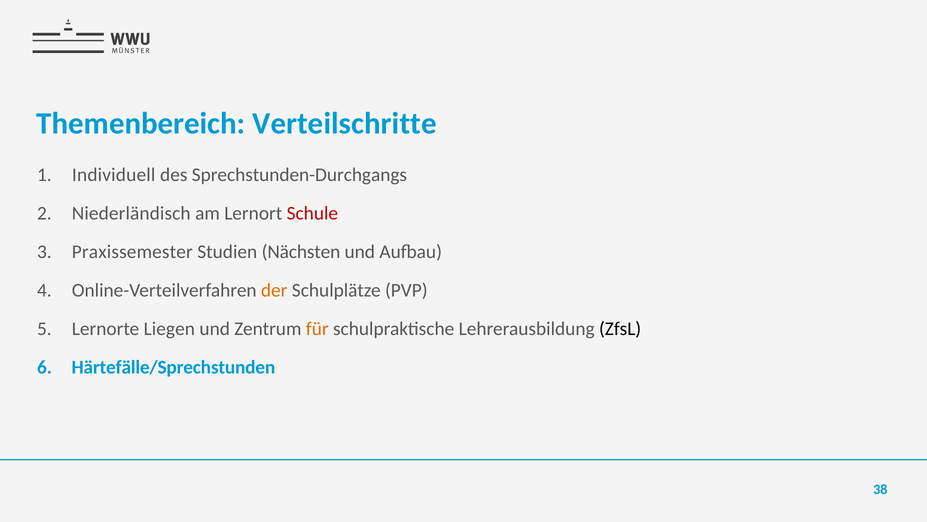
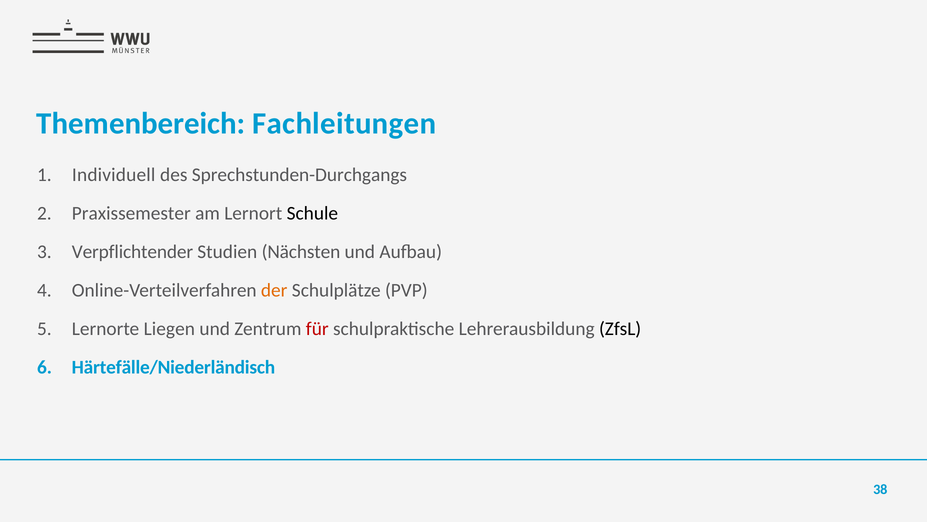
Verteilschritte: Verteilschritte -> Fachleitungen (344, 123)
Niederländisch: Niederländisch -> Praxissemester (131, 213)
Schule colour: red -> black (312, 213)
Praxissemester: Praxissemester -> Verpflichtender (132, 252)
für colour: orange -> red (317, 329)
Härtefälle/Sprechstunden: Härtefälle/Sprechstunden -> Härtefälle/Niederländisch (173, 367)
